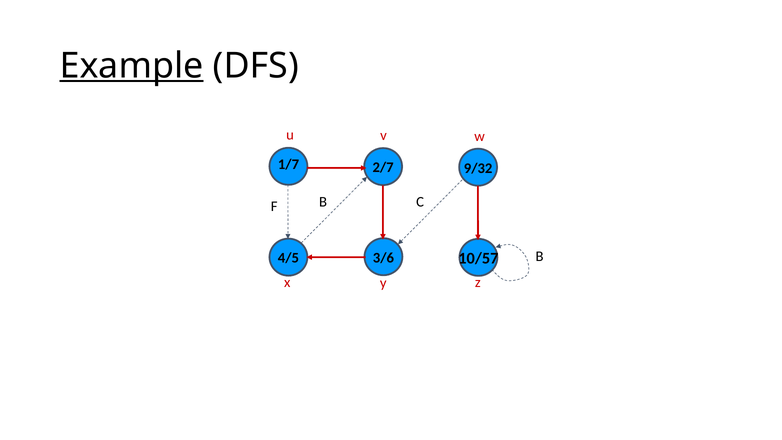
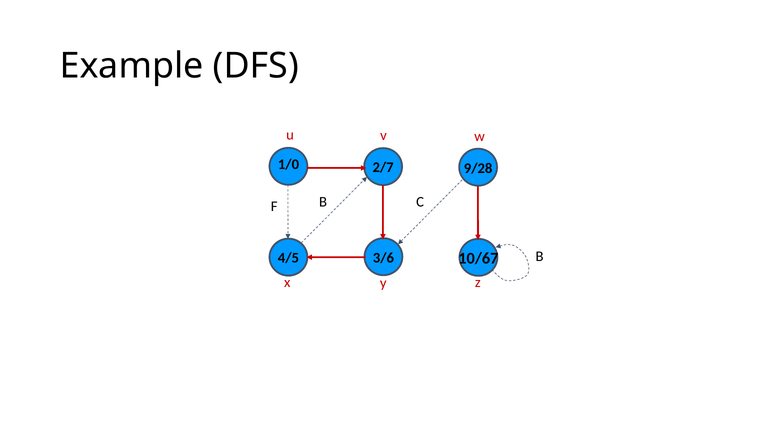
Example underline: present -> none (132, 66)
1/7: 1/7 -> 1/0 (288, 165)
9/32: 9/32 -> 9/28 (478, 168)
10/57: 10/57 -> 10/67 (478, 258)
